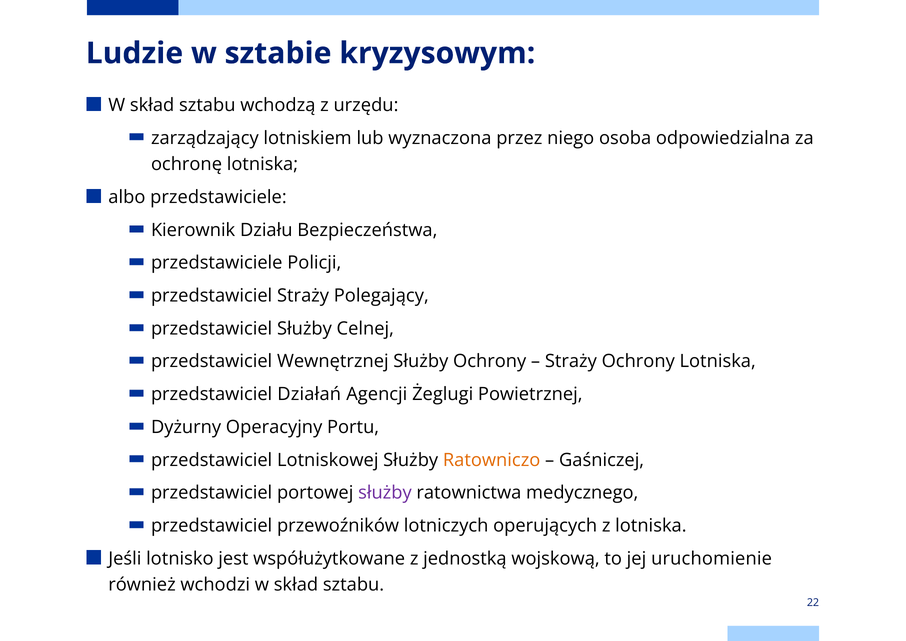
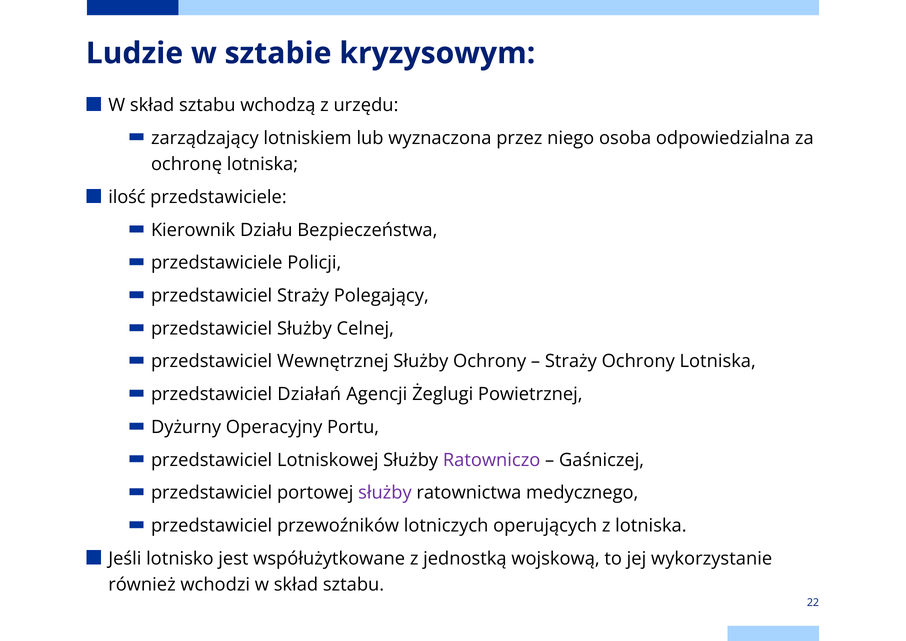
albo: albo -> ilość (127, 197)
Ratowniczo colour: orange -> purple (492, 460)
uruchomienie: uruchomienie -> wykorzystanie (712, 558)
